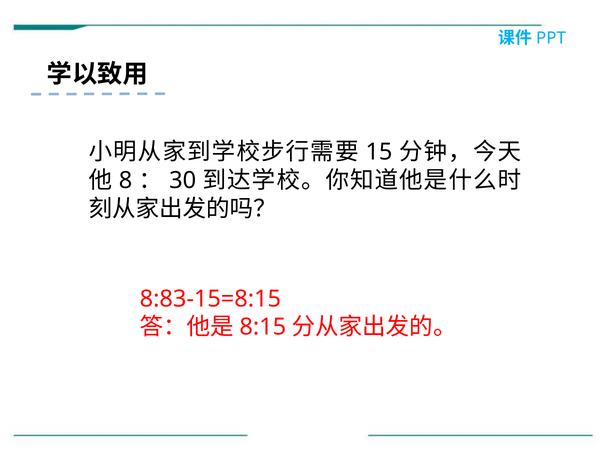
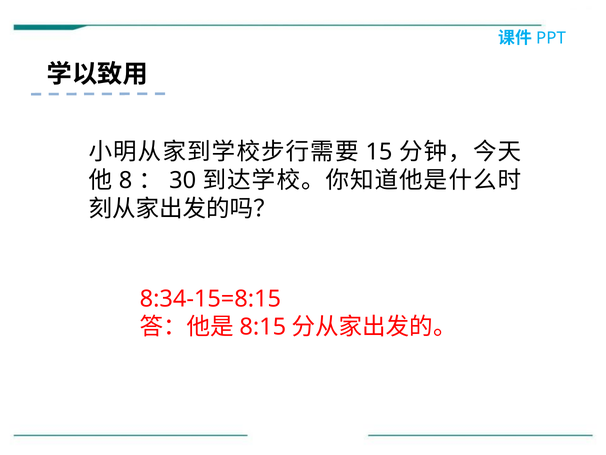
8:83-15=8:15: 8:83-15=8:15 -> 8:34-15=8:15 (210, 298)
